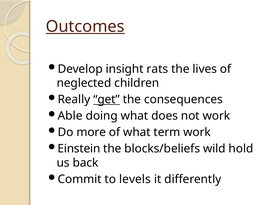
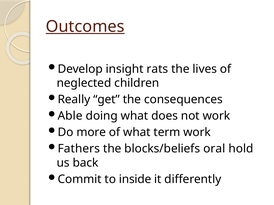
get underline: present -> none (107, 100)
Einstein: Einstein -> Fathers (79, 149)
wild: wild -> oral (214, 149)
levels: levels -> inside (135, 180)
